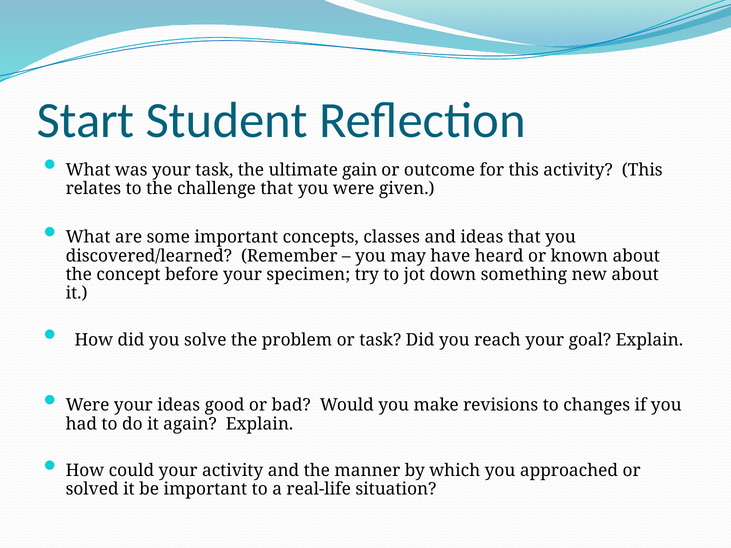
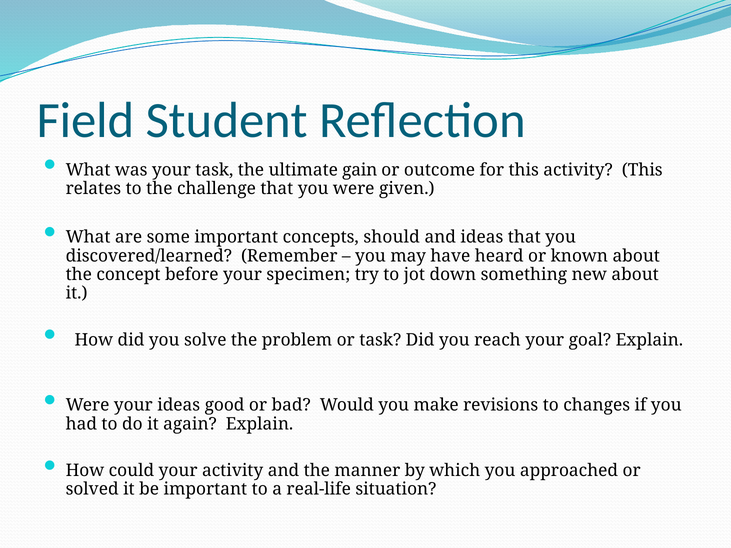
Start: Start -> Field (85, 121)
classes: classes -> should (392, 237)
